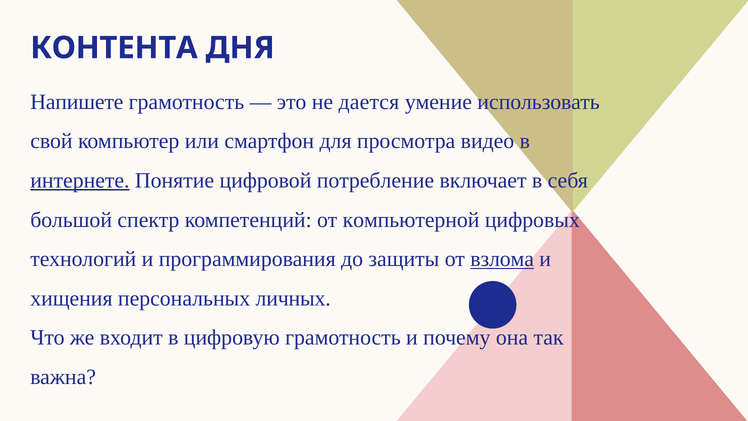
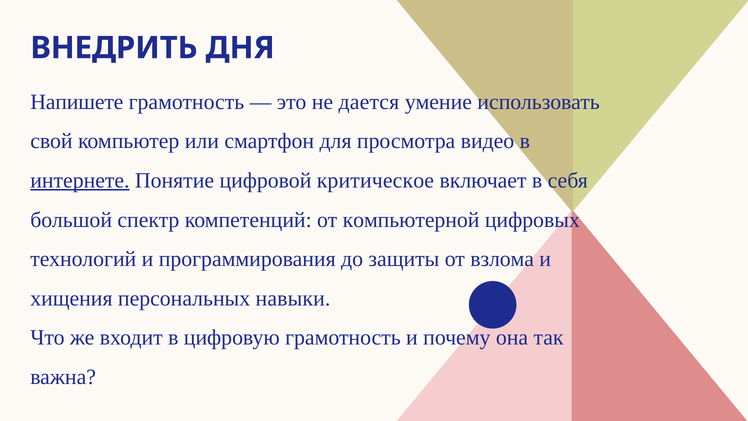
КОНТЕНТА: КОНТЕНТА -> ВНЕДРИТЬ (114, 48)
потребление: потребление -> критическое (375, 180)
взлома underline: present -> none (502, 259)
личных: личных -> навыки (293, 298)
